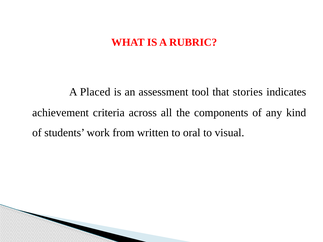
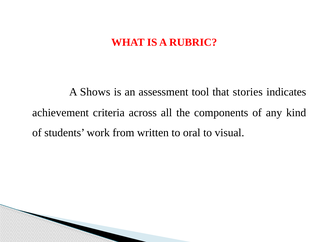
Placed: Placed -> Shows (95, 92)
